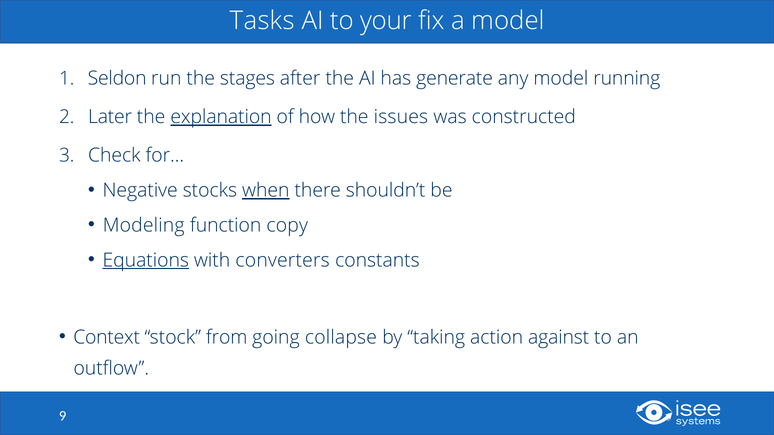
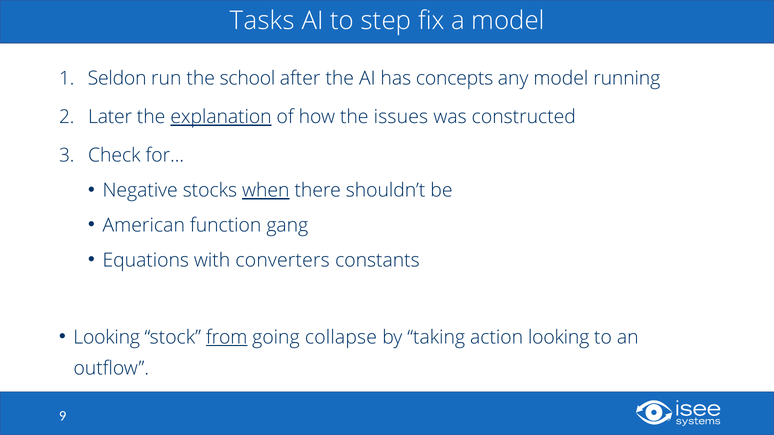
your: your -> step (386, 21)
stages: stages -> school (247, 78)
generate: generate -> concepts (455, 78)
Modeling: Modeling -> American (144, 225)
copy: copy -> gang (287, 225)
Equations underline: present -> none (146, 260)
Context: Context -> Looking (107, 337)
from underline: none -> present (227, 337)
action against: against -> looking (559, 337)
